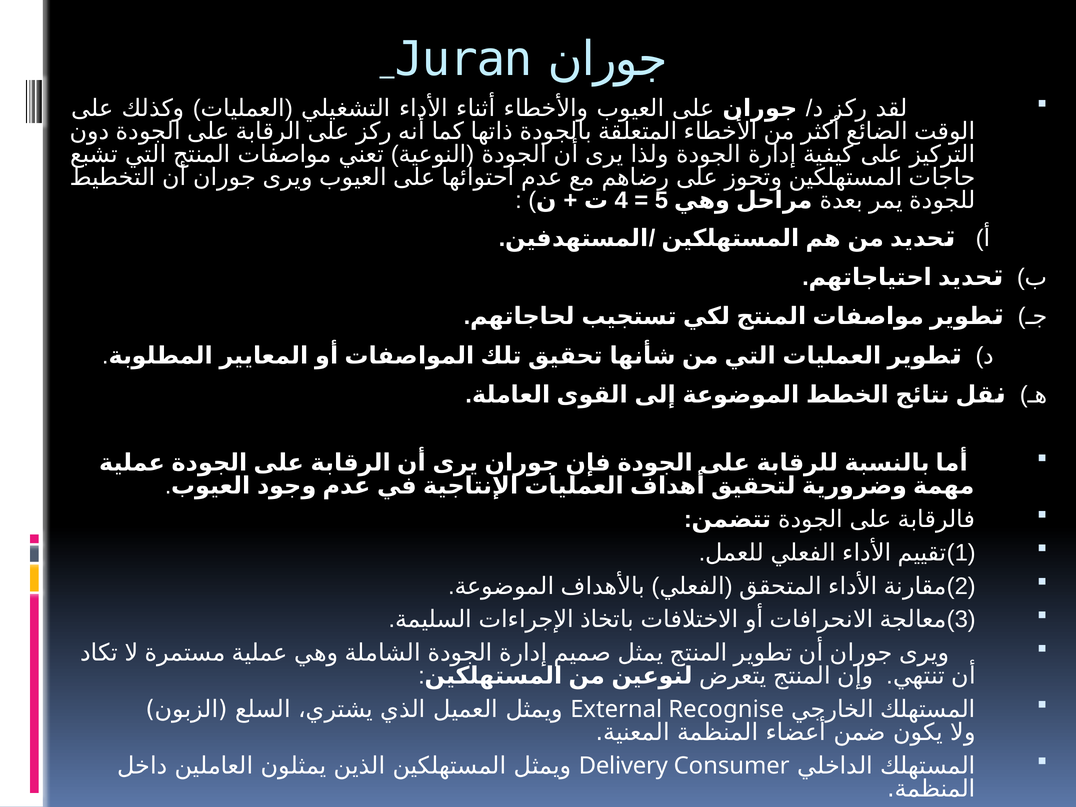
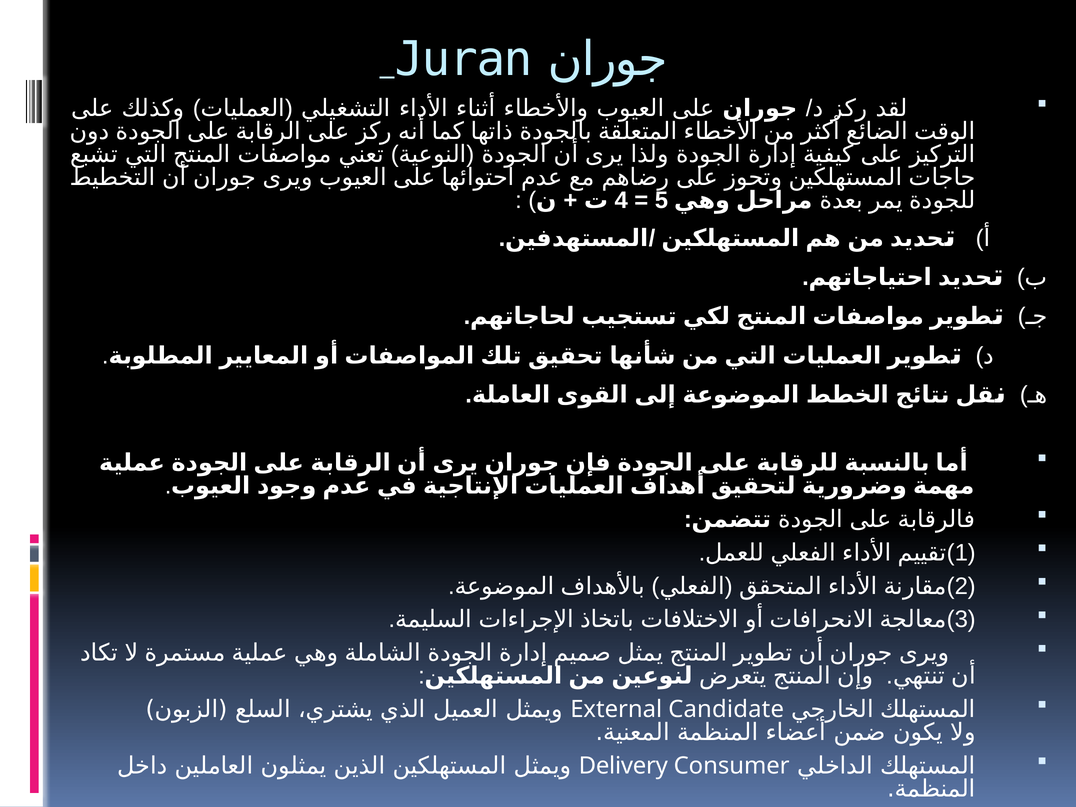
Recognise: Recognise -> Candidate (726, 709)
